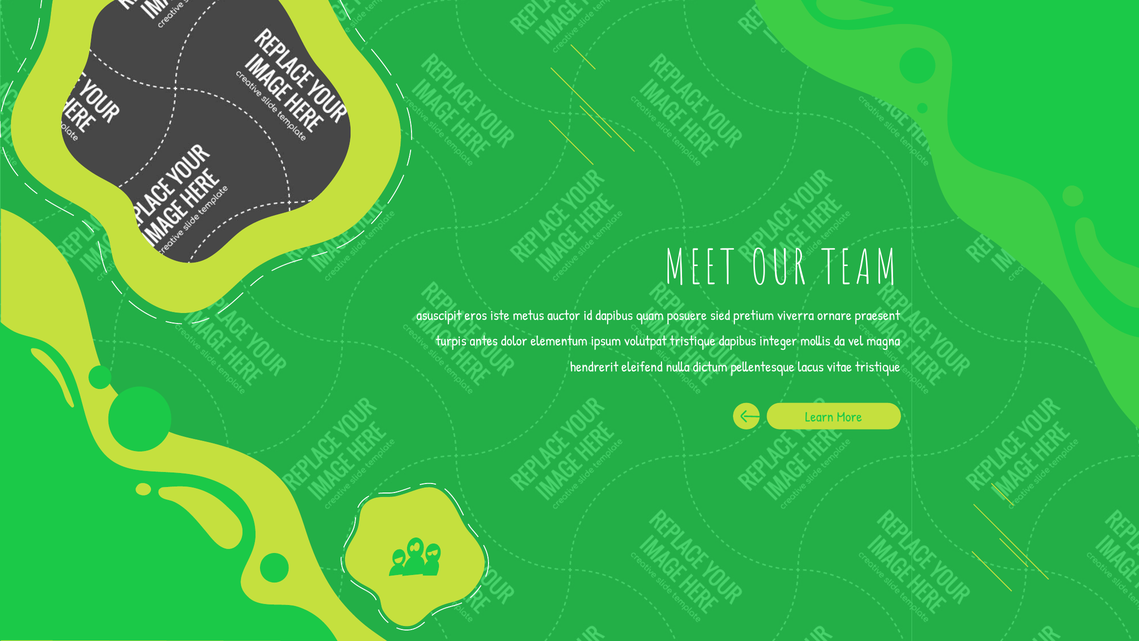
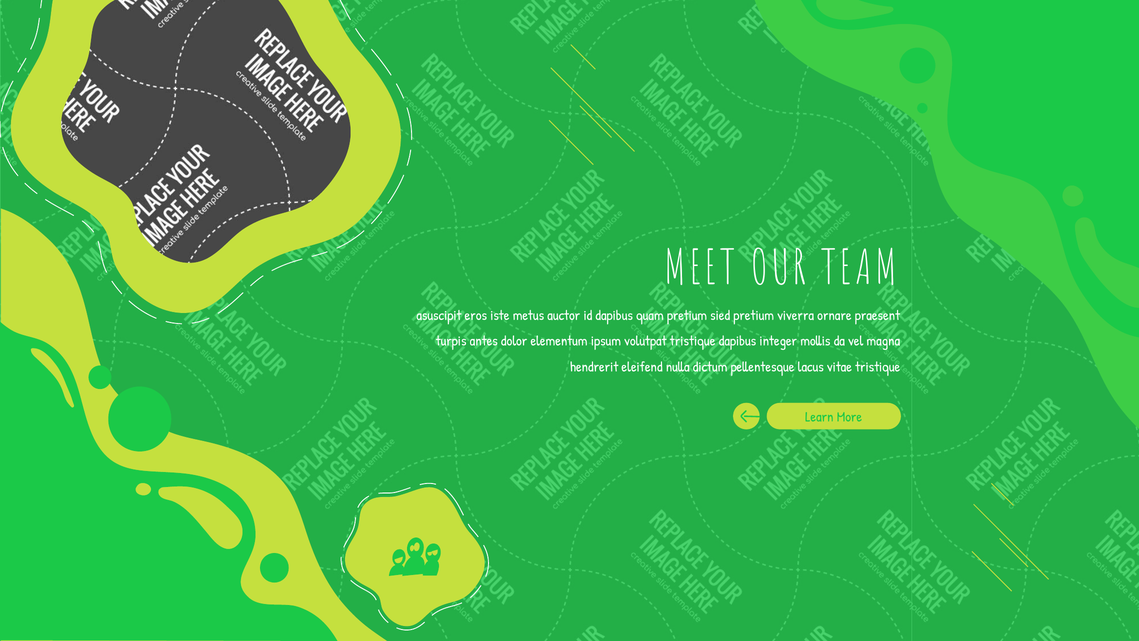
quam posuere: posuere -> pretium (687, 315)
